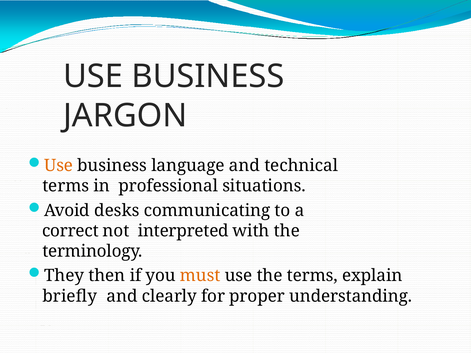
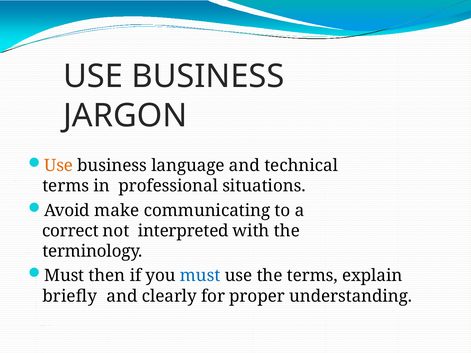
desks: desks -> make (117, 211)
They: They -> Must (64, 276)
must colour: orange -> blue (200, 276)
